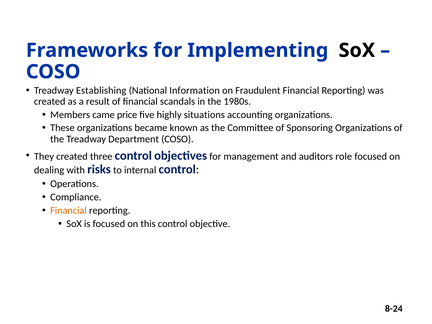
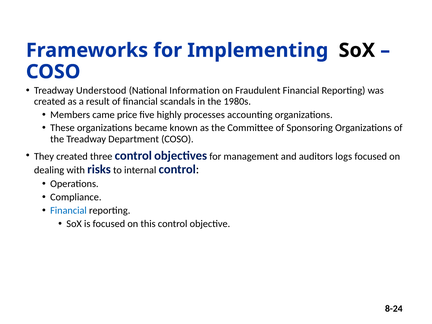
Establishing: Establishing -> Understood (101, 90)
situations: situations -> processes (204, 115)
role: role -> logs (344, 157)
Financial colour: orange -> blue (68, 210)
